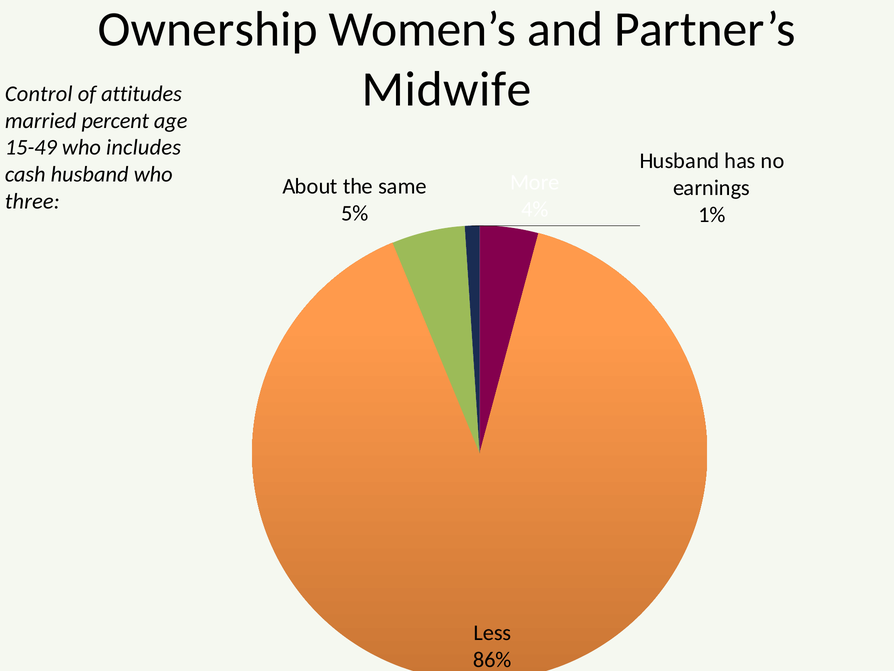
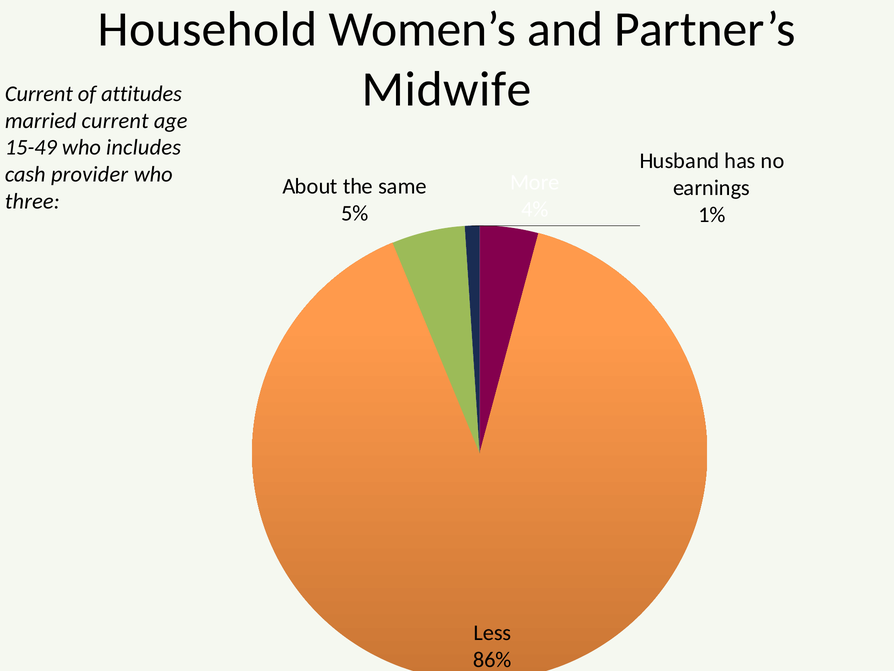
Ownership: Ownership -> Household (208, 30)
Control: Control -> Current (39, 94)
married percent: percent -> current (115, 121)
cash husband: husband -> provider (90, 174)
